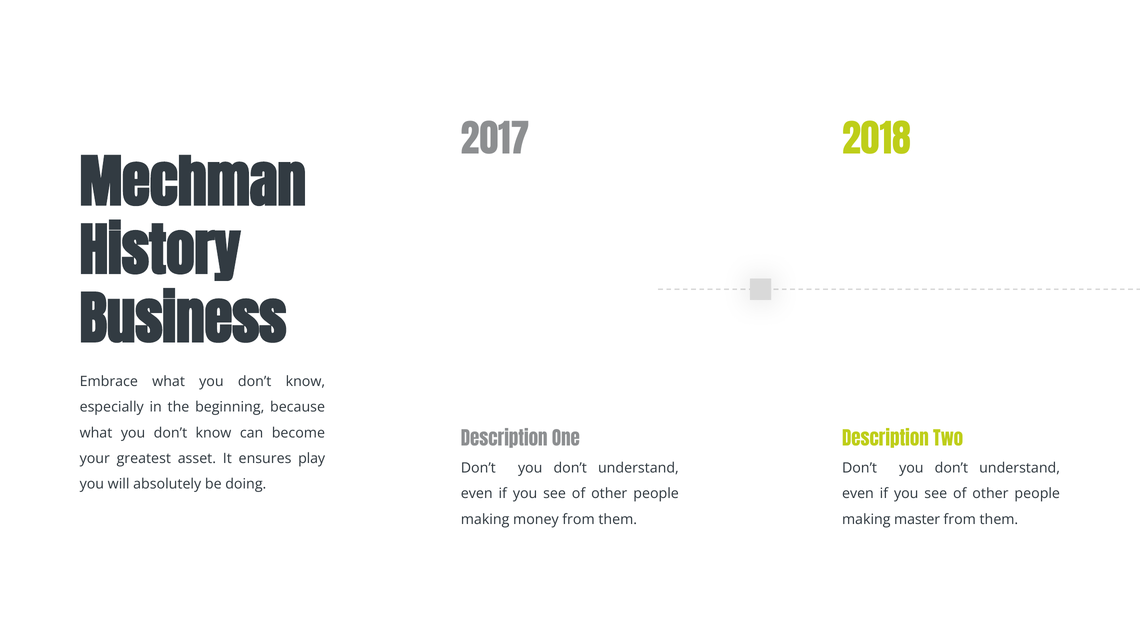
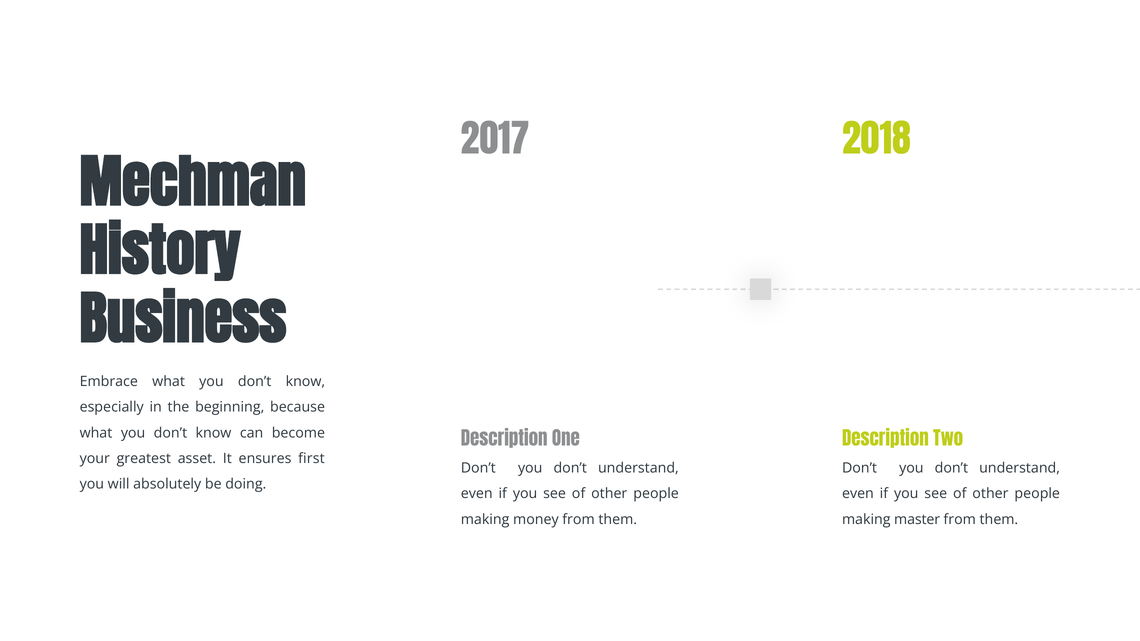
play: play -> first (311, 459)
